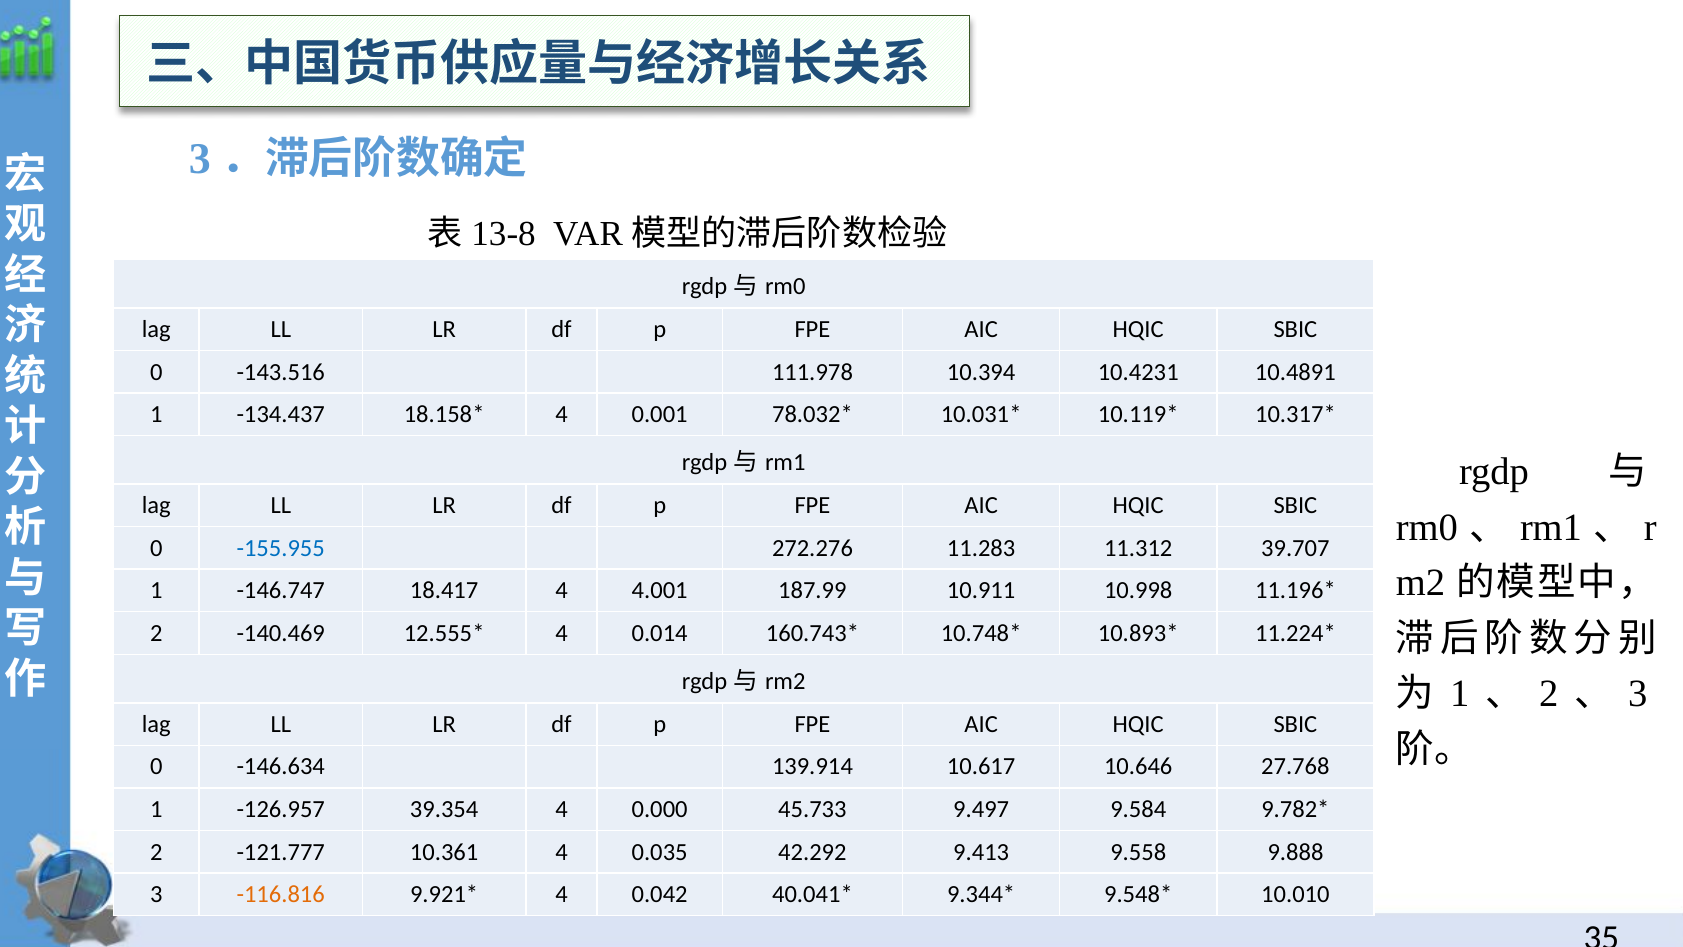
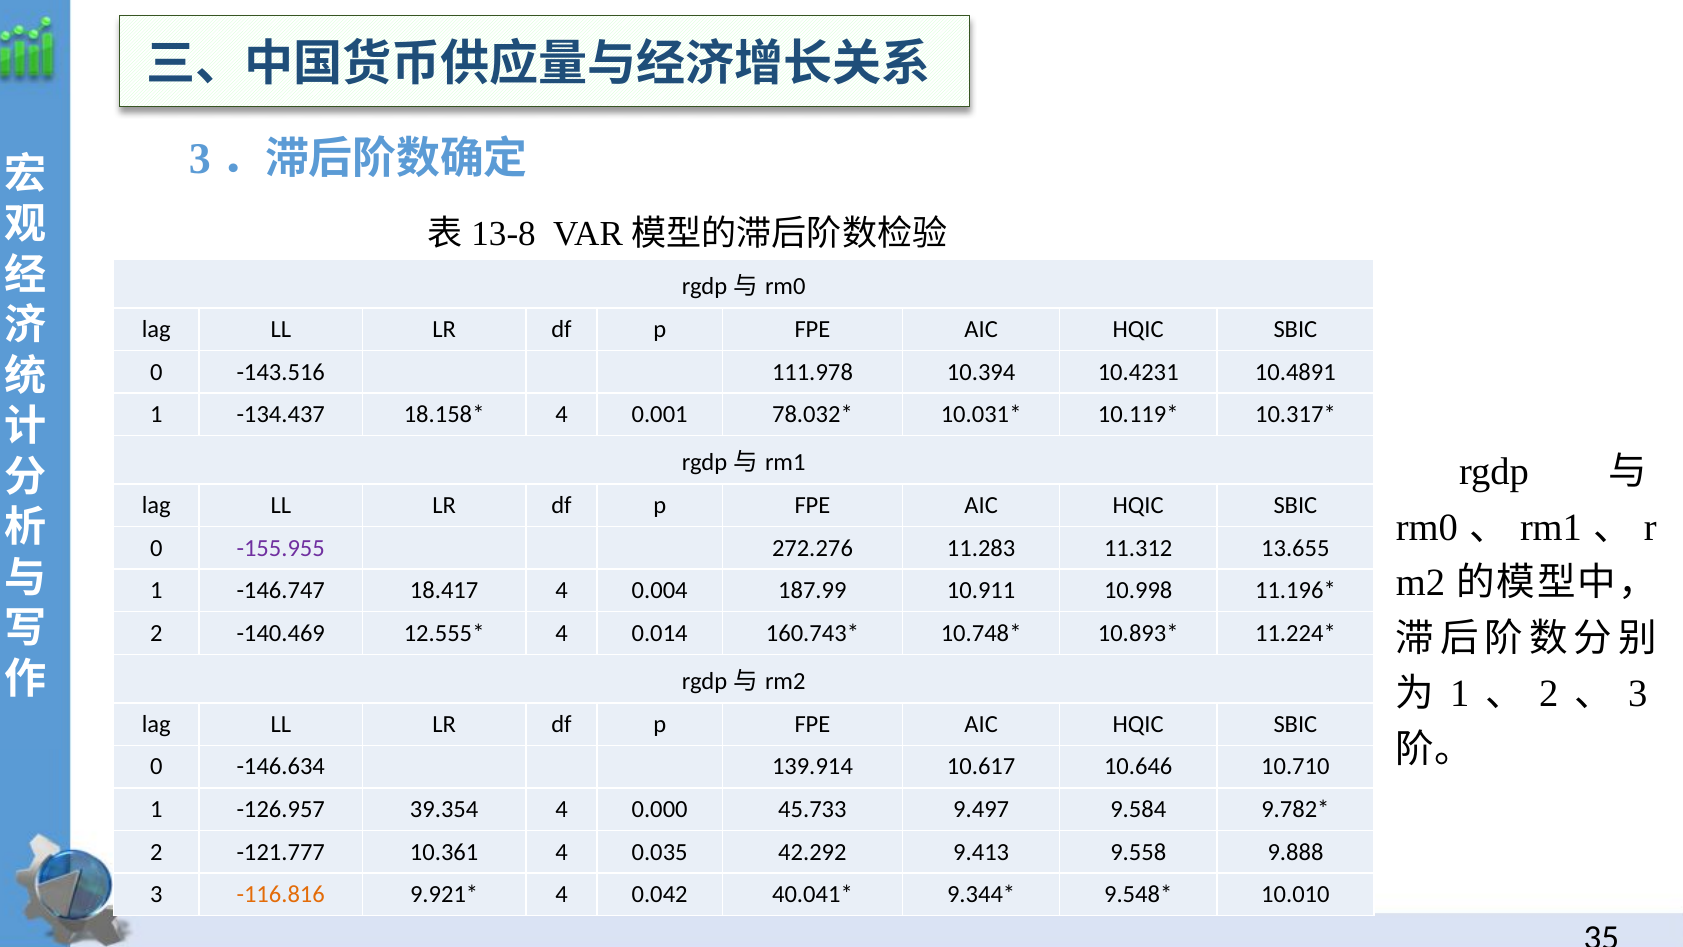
-155.955 colour: blue -> purple (281, 548)
39.707: 39.707 -> 13.655 (1295, 548)
4.001: 4.001 -> 0.004 (660, 591)
27.768: 27.768 -> 10.710 (1295, 767)
